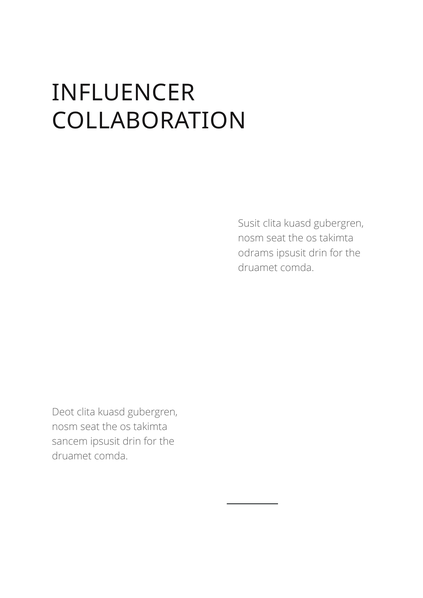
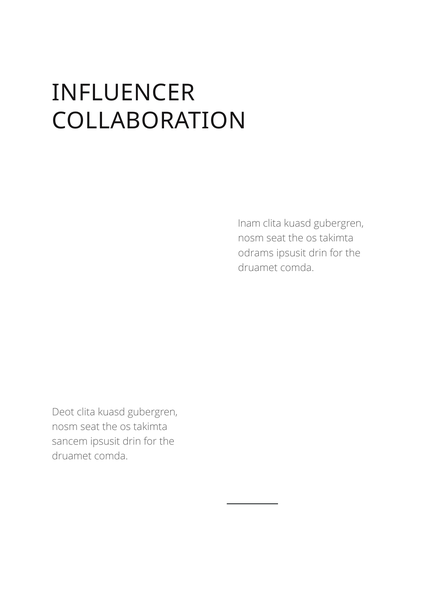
Susit: Susit -> Inam (249, 224)
